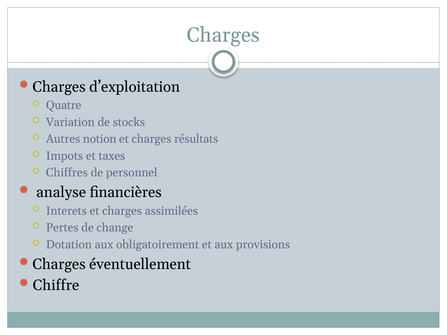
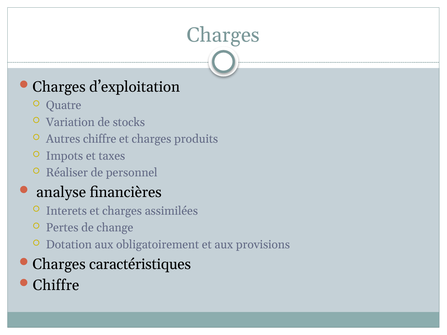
Autres notion: notion -> chiffre (100, 139)
résultats: résultats -> produits (196, 139)
Chiffres: Chiffres -> Réaliser (67, 173)
éventuellement: éventuellement -> caractéristiques (140, 264)
